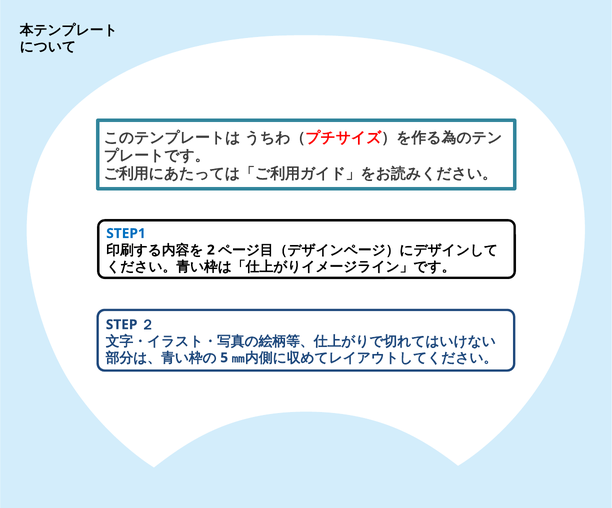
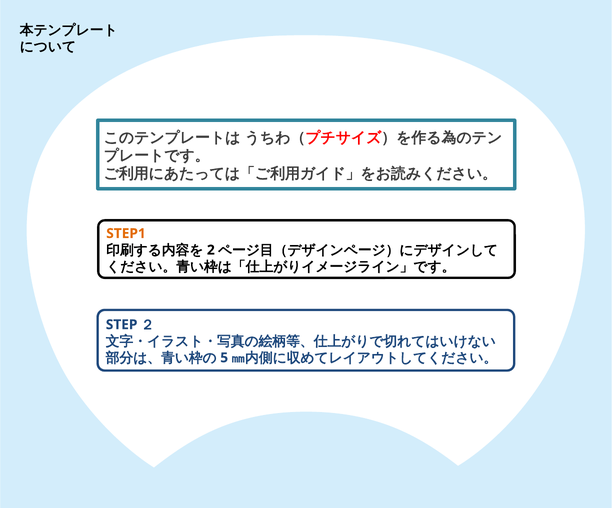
STEP1 colour: blue -> orange (126, 233)
